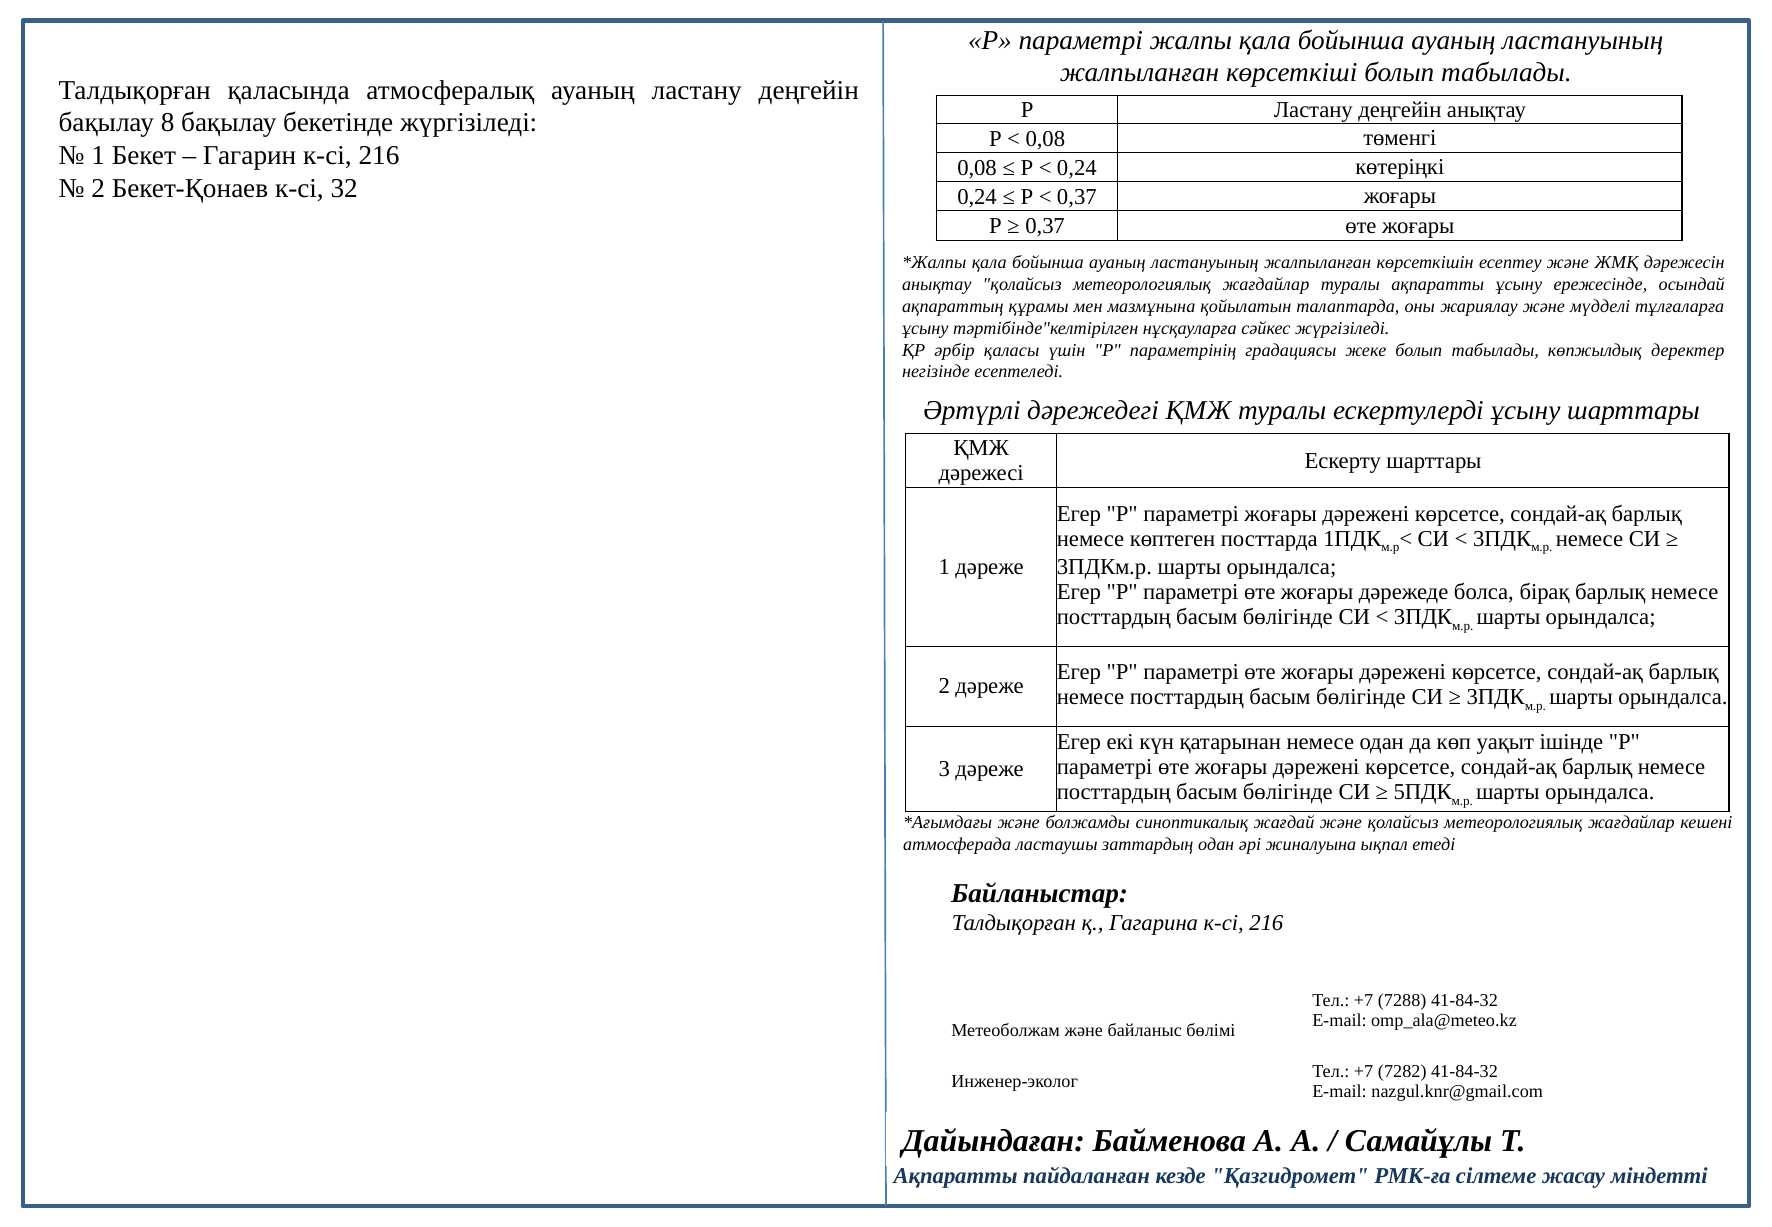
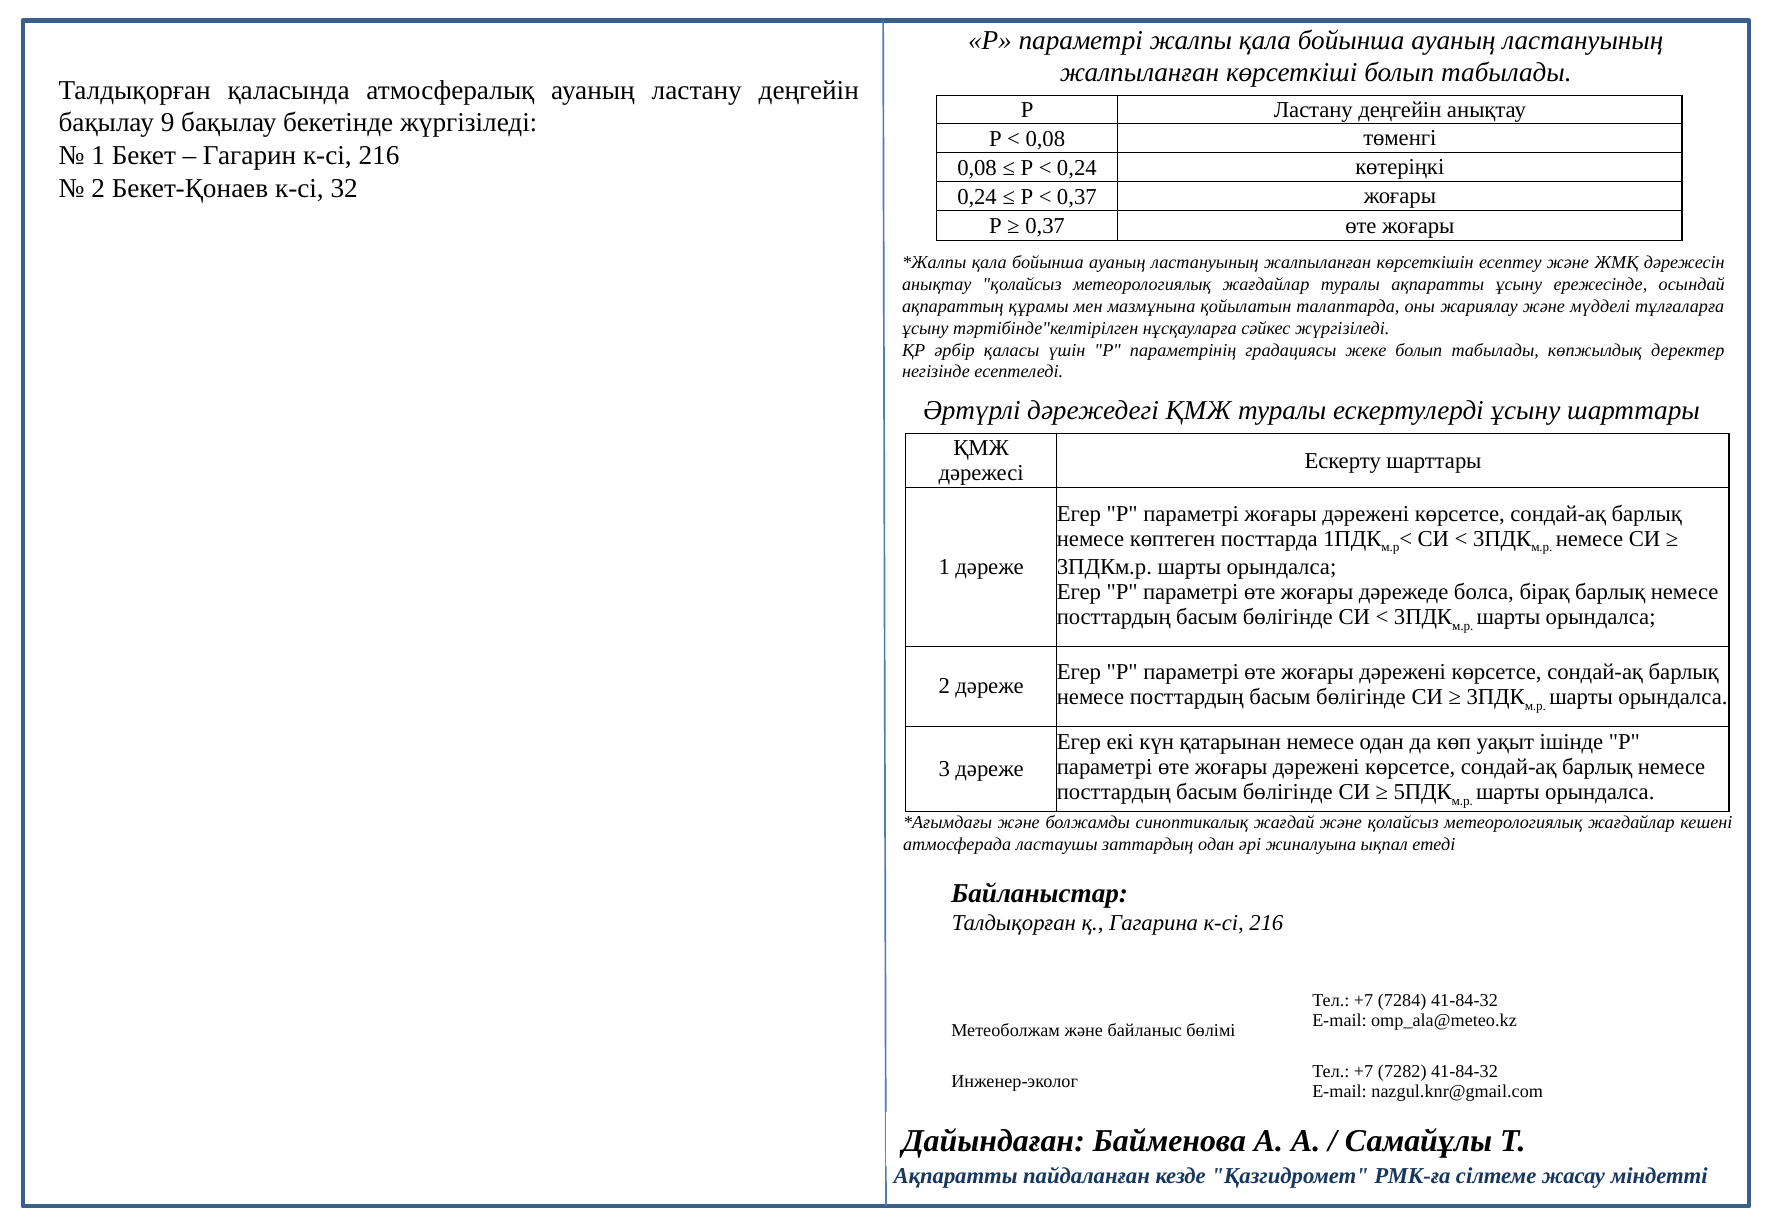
8: 8 -> 9 (168, 123)
7288: 7288 -> 7284 (1402, 1000)
